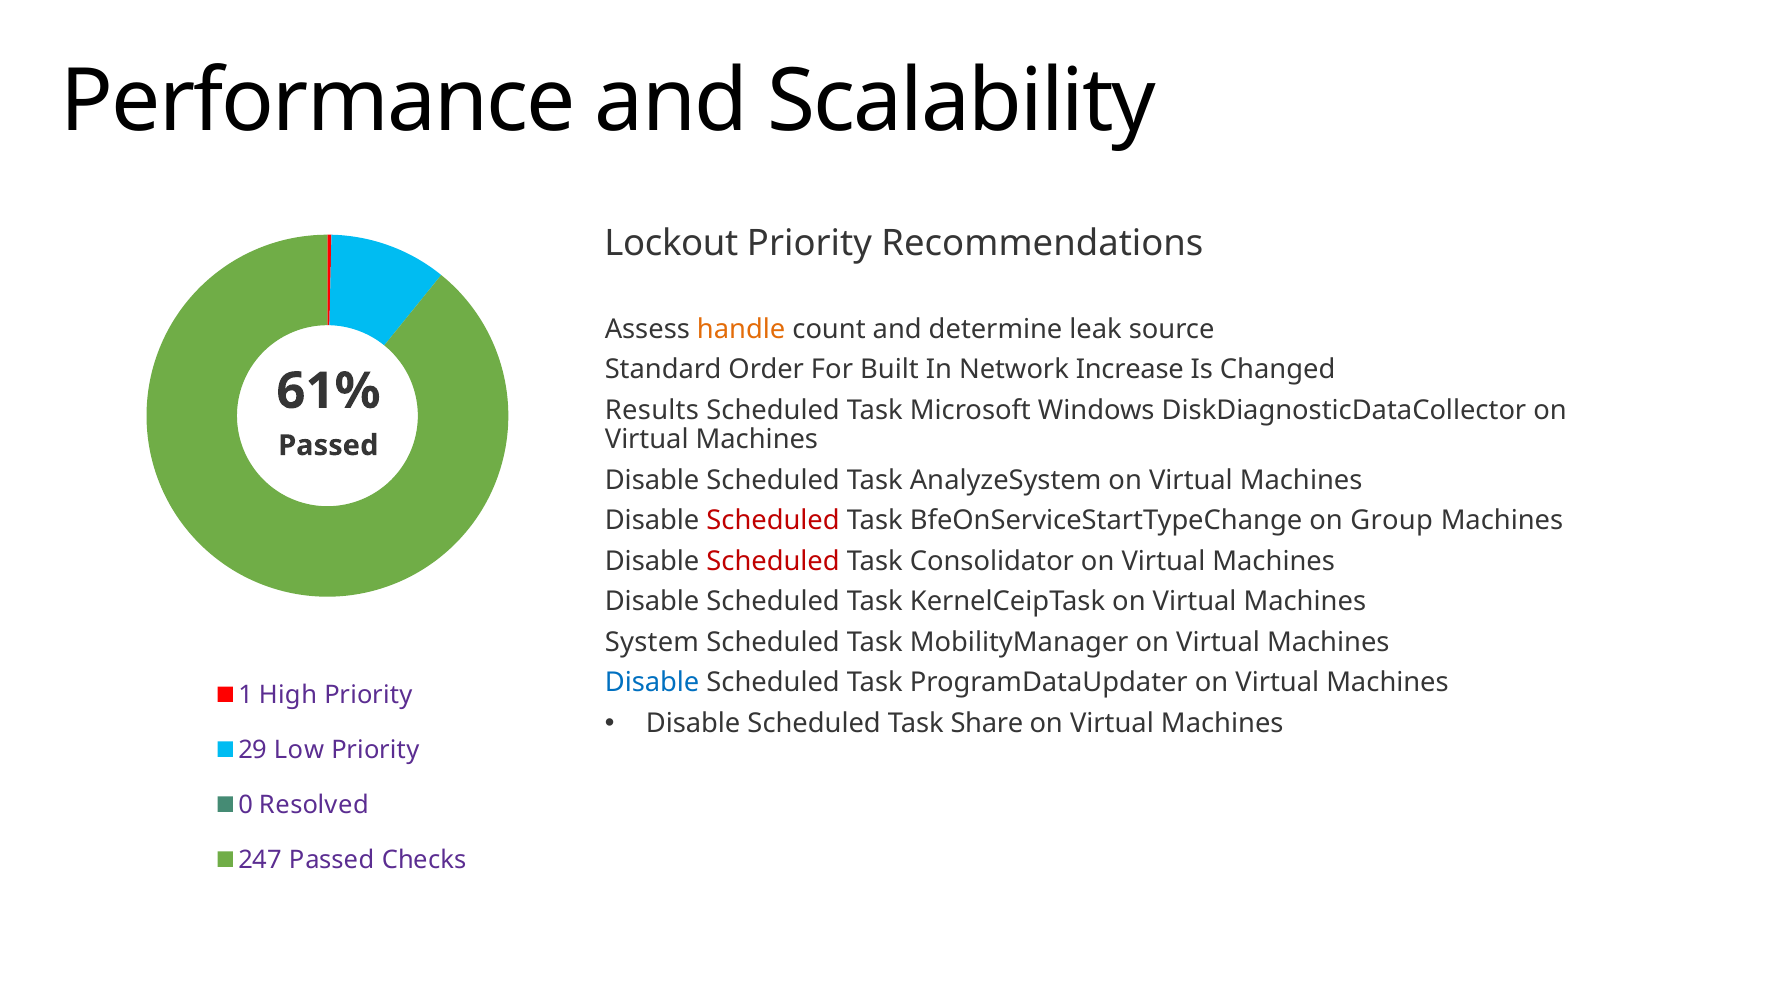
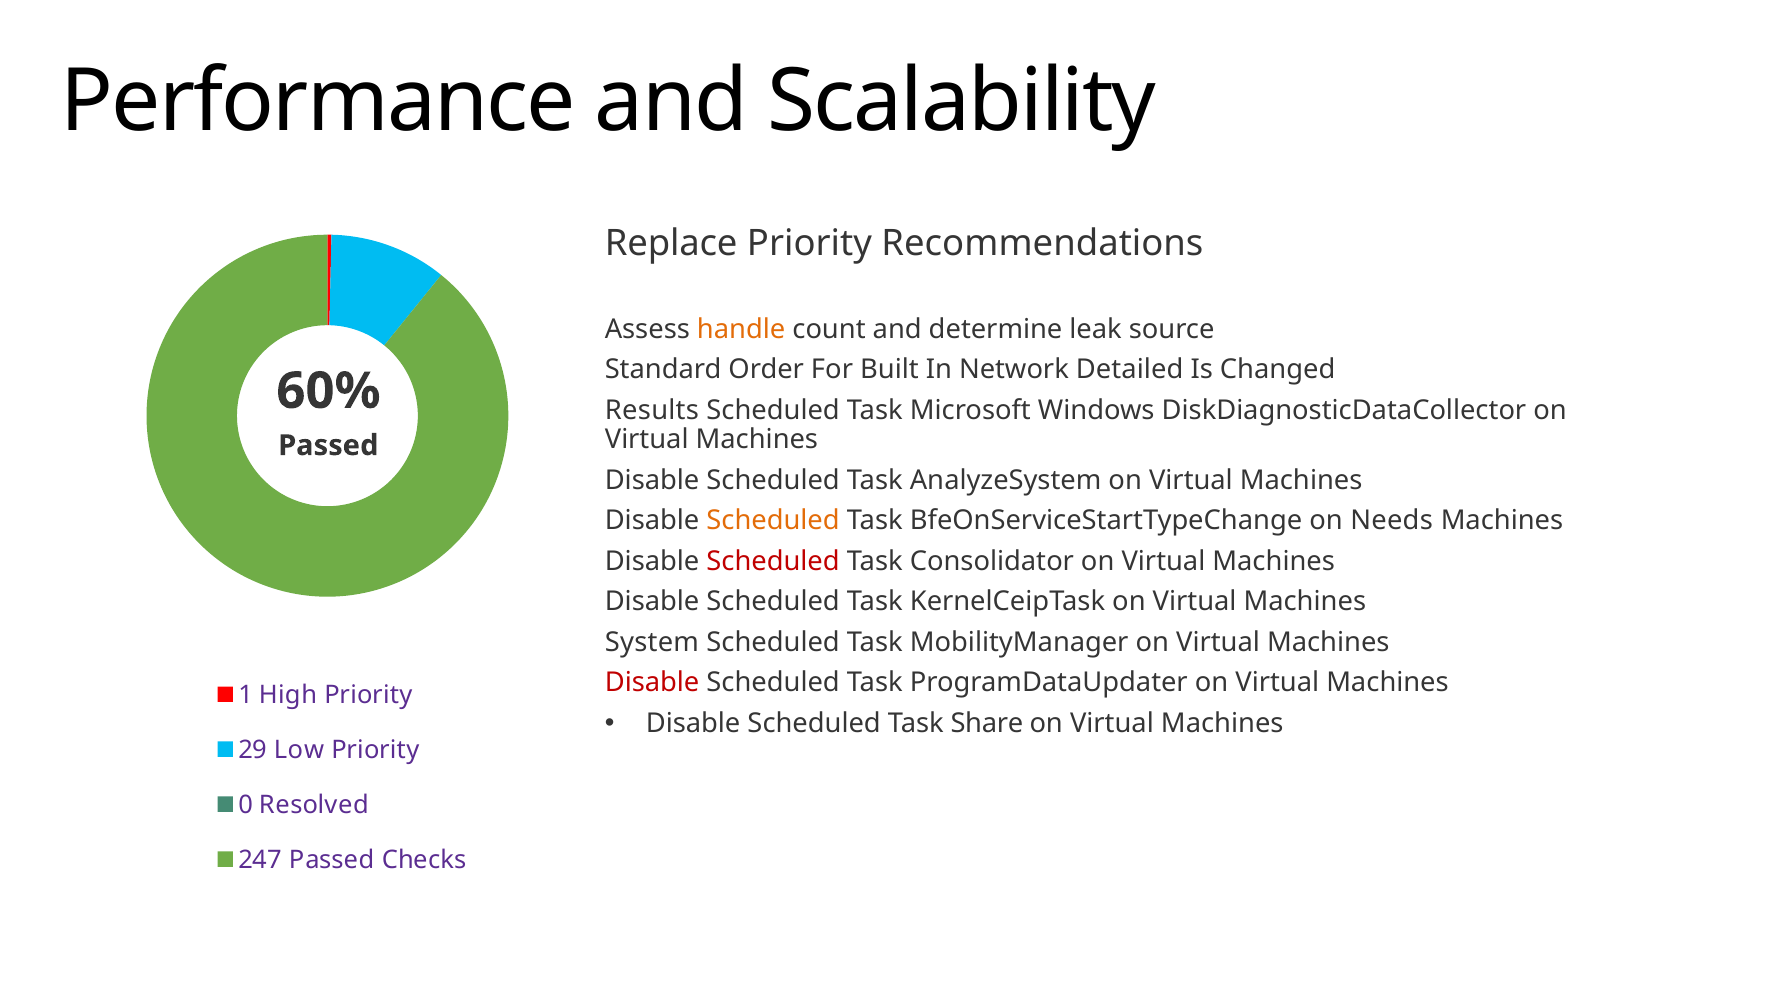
Lockout: Lockout -> Replace (671, 243)
Increase: Increase -> Detailed (1130, 370)
61%: 61% -> 60% (328, 391)
Scheduled colour: red -> orange (773, 521)
Group: Group -> Needs (1392, 521)
Disable colour: blue -> red (652, 683)
